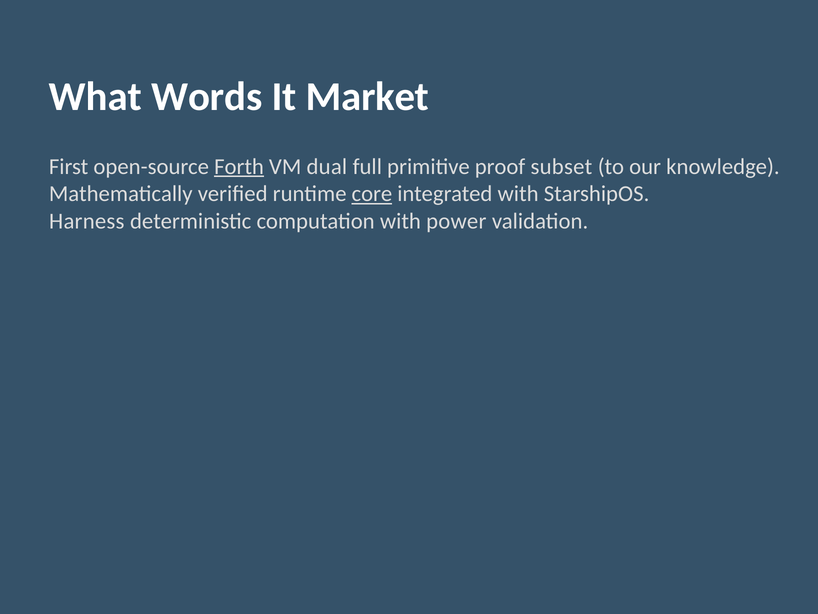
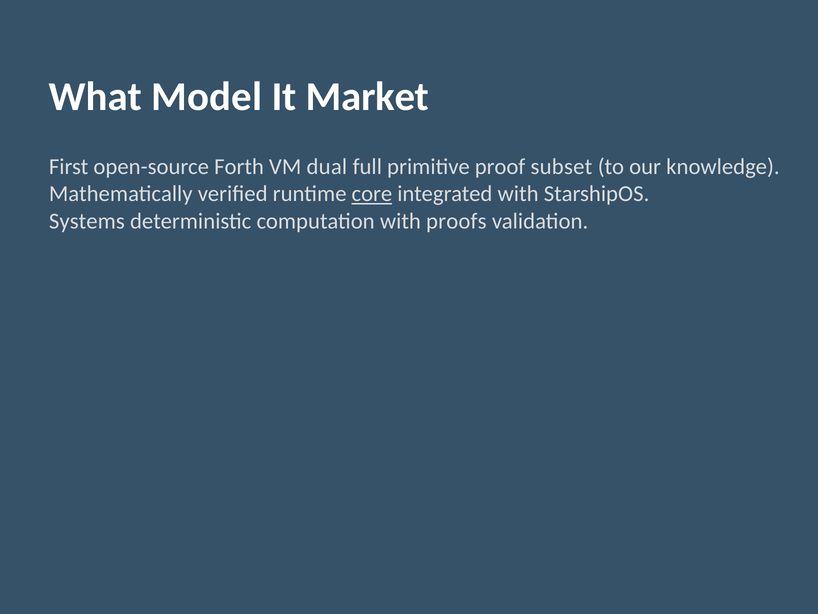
Words: Words -> Model (207, 97)
Forth underline: present -> none (239, 166)
Harness: Harness -> Systems (87, 221)
power: power -> proofs (456, 221)
